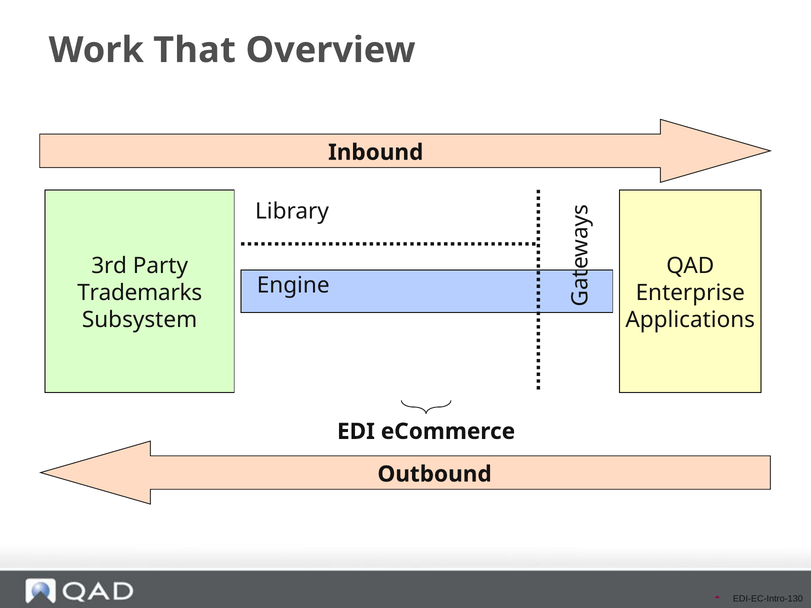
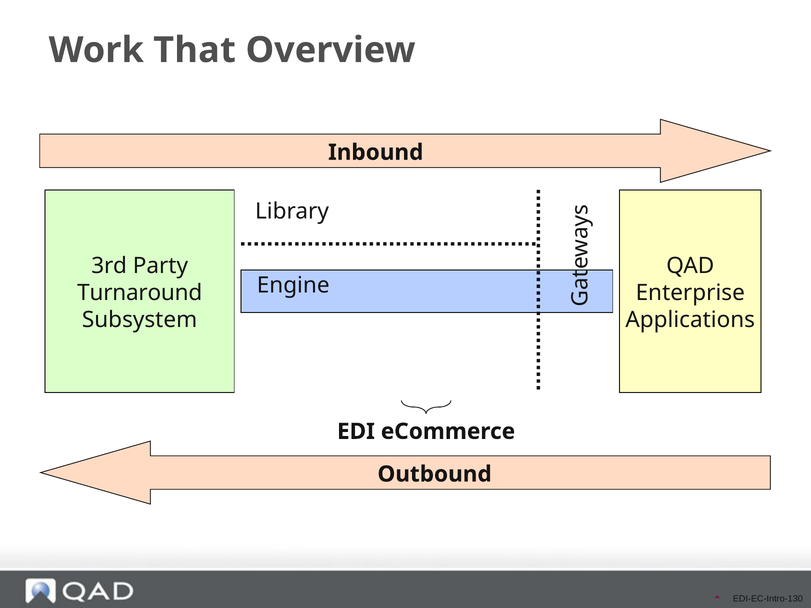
Trademarks: Trademarks -> Turnaround (140, 293)
